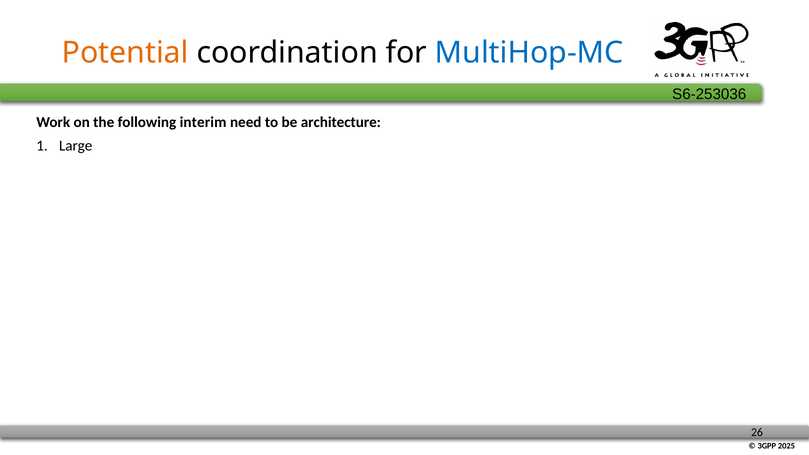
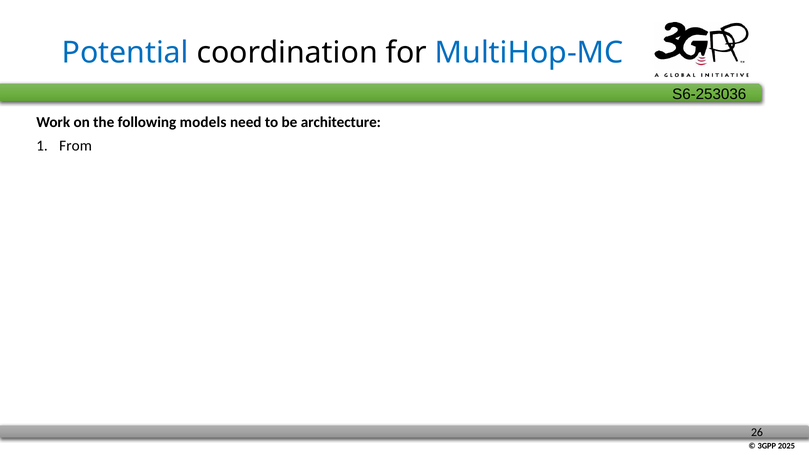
Potential colour: orange -> blue (125, 53)
interim: interim -> models (203, 122)
Large: Large -> From (76, 146)
